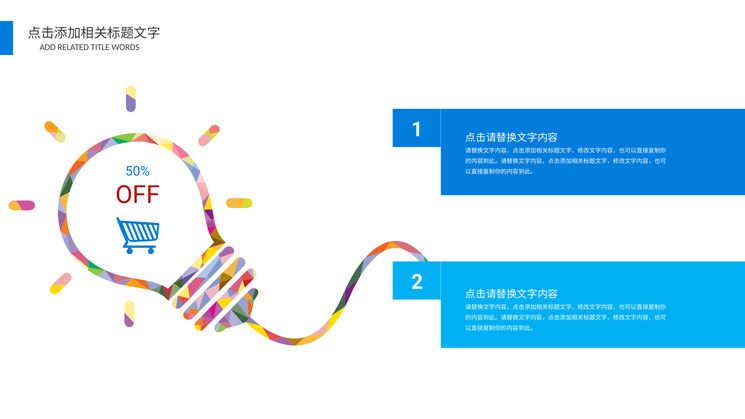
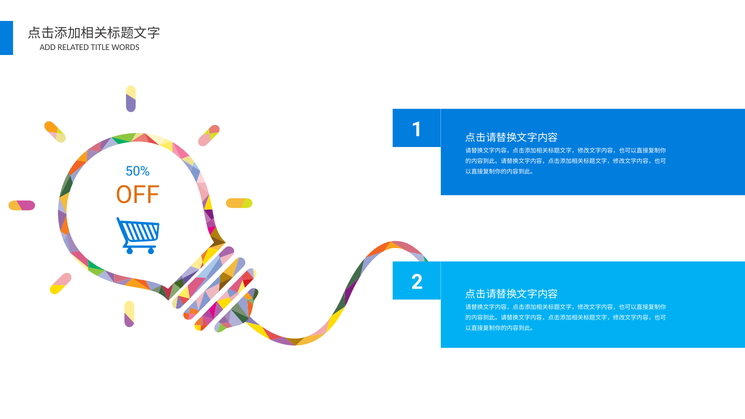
OFF colour: red -> orange (138, 195)
